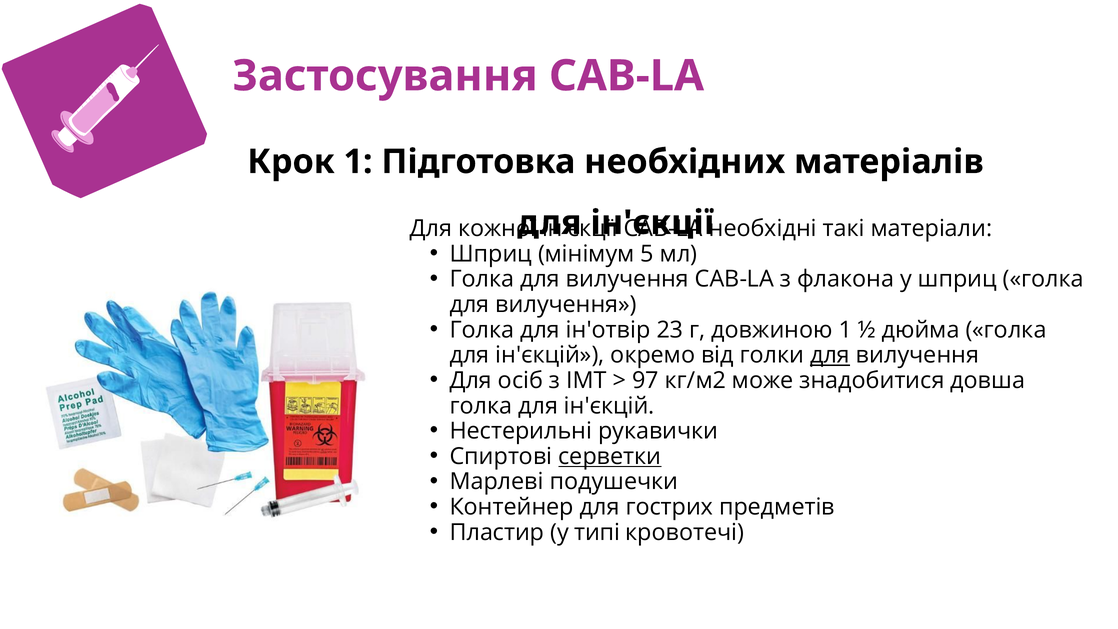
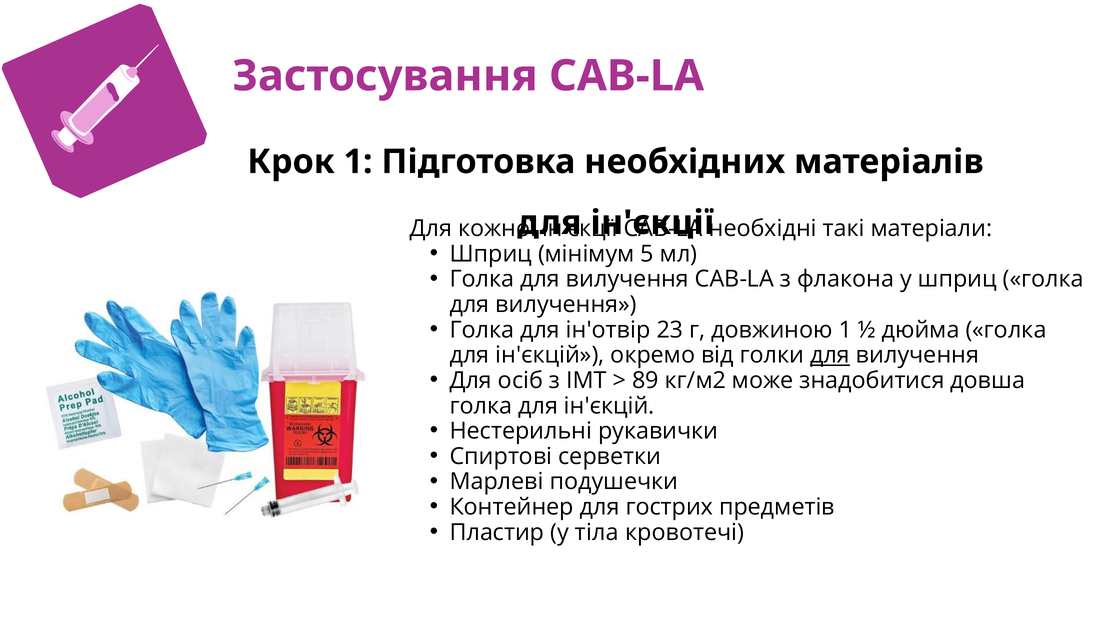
97: 97 -> 89 (645, 380)
серветки underline: present -> none (610, 456)
типі: типі -> тіла (597, 532)
